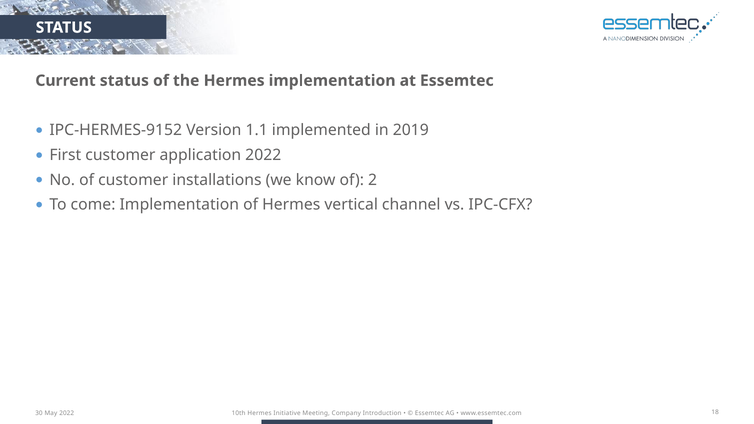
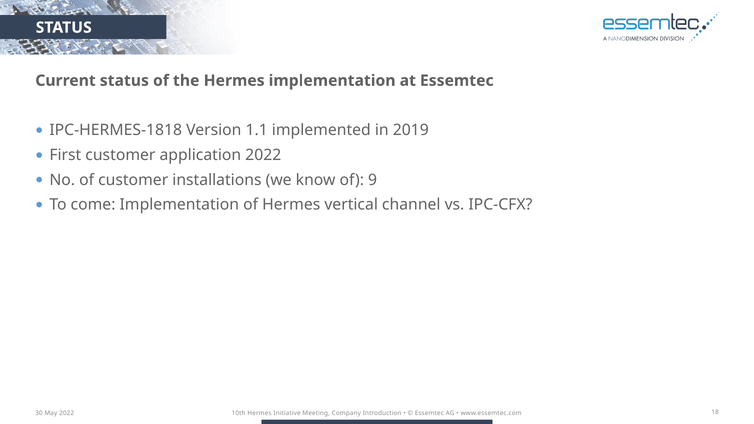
IPC-HERMES-9152: IPC-HERMES-9152 -> IPC-HERMES-1818 (116, 130)
2: 2 -> 9 (373, 180)
